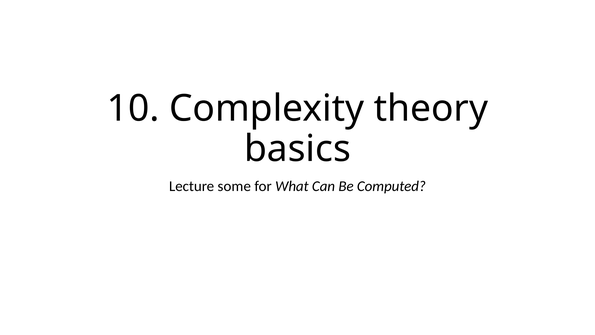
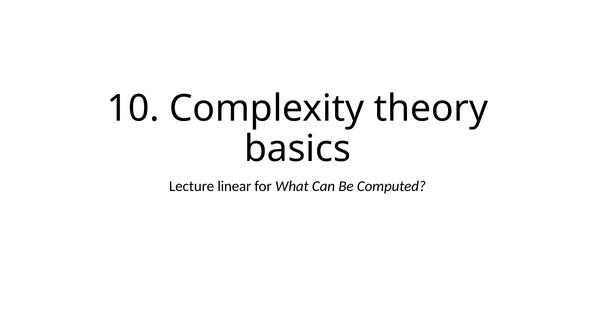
some: some -> linear (234, 186)
